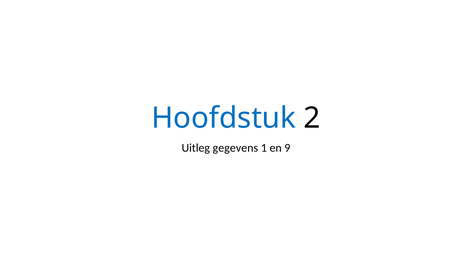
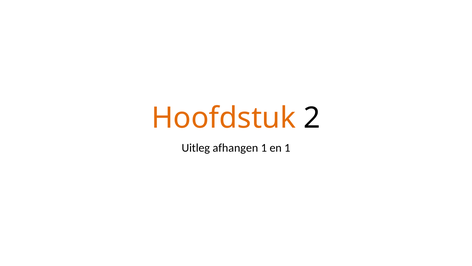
Hoofdstuk colour: blue -> orange (224, 118)
gegevens: gegevens -> afhangen (235, 148)
en 9: 9 -> 1 (287, 148)
